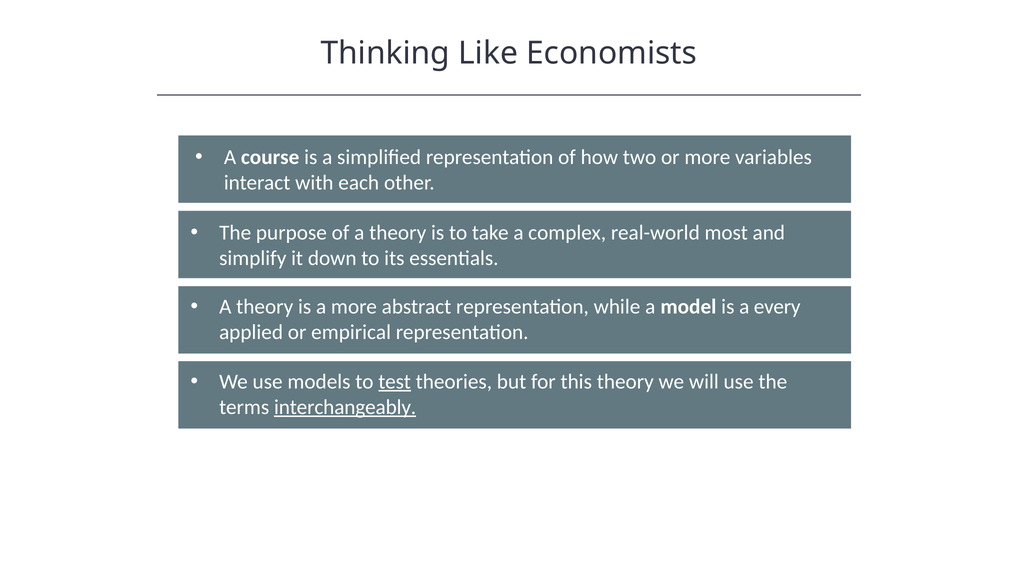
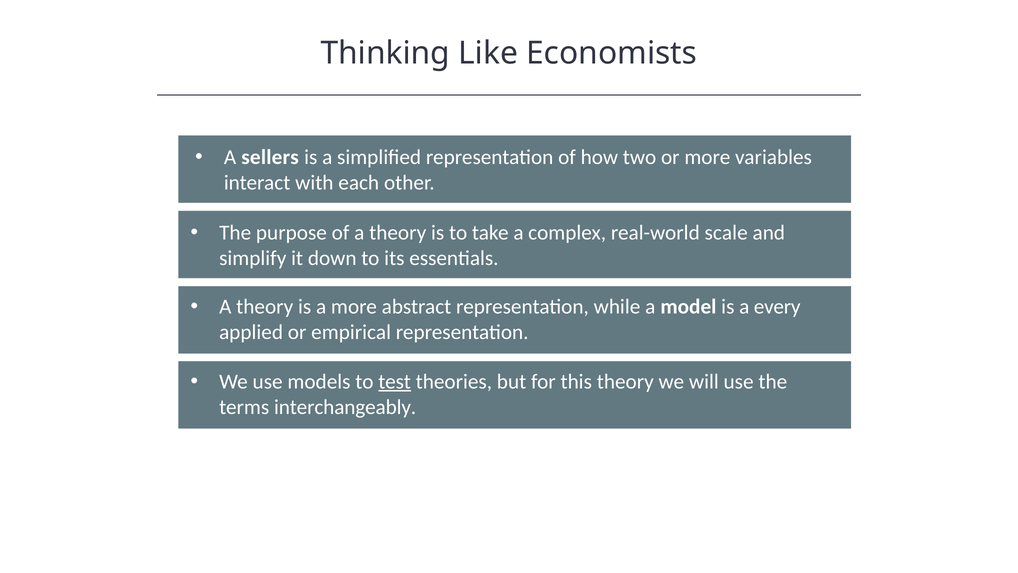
course: course -> sellers (270, 157)
most: most -> scale (726, 233)
interchangeably underline: present -> none (345, 407)
